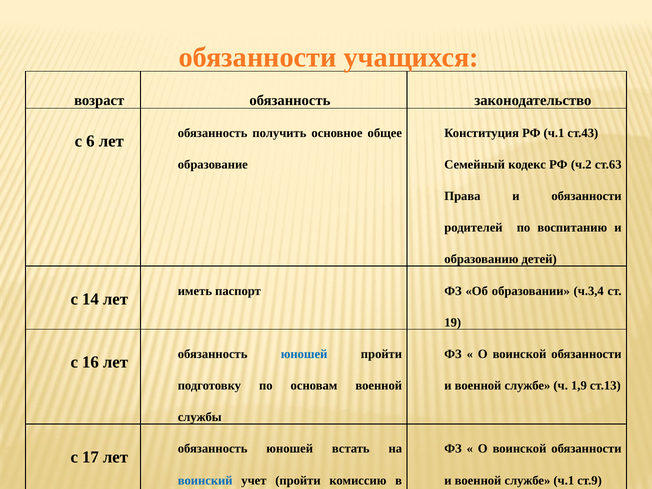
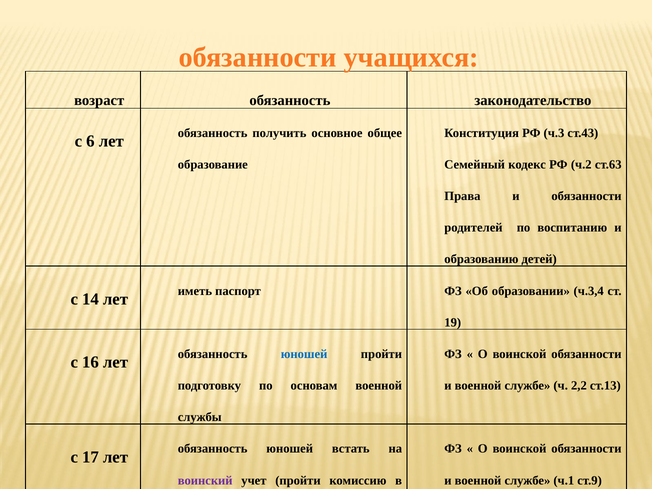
РФ ч.1: ч.1 -> ч.3 (554, 133)
1,9: 1,9 -> 2,2 (579, 386)
воинский colour: blue -> purple (205, 480)
